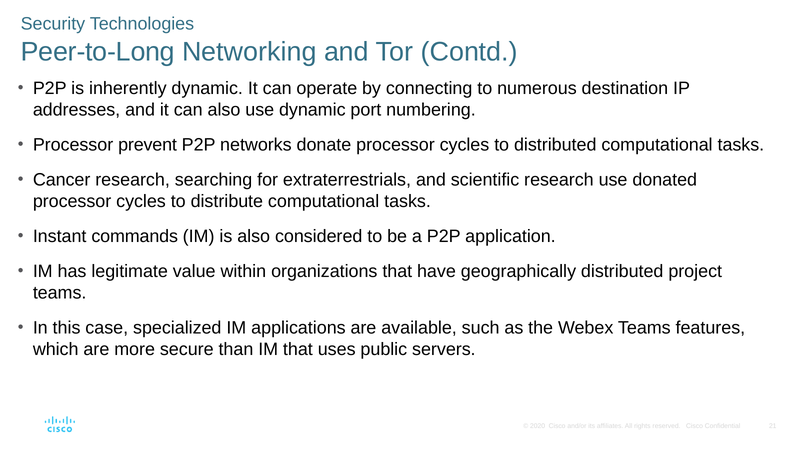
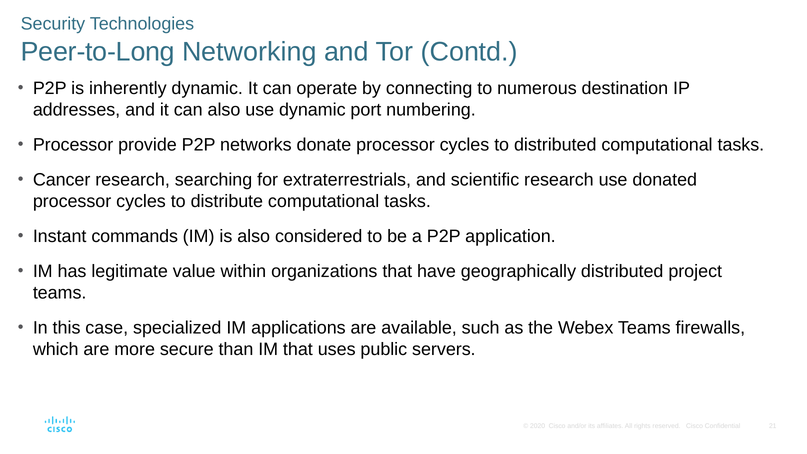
prevent: prevent -> provide (147, 145)
features: features -> firewalls (710, 328)
